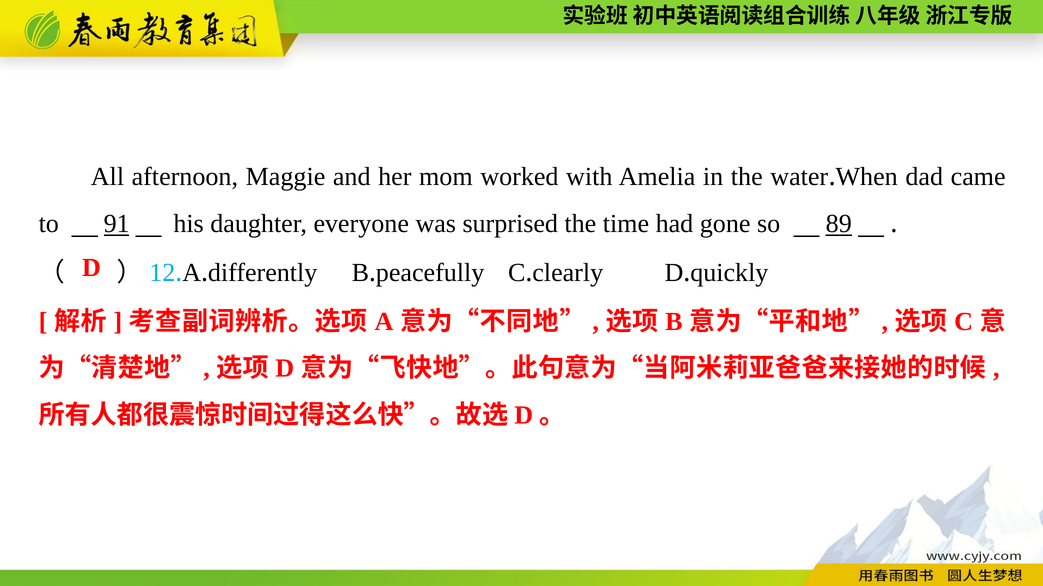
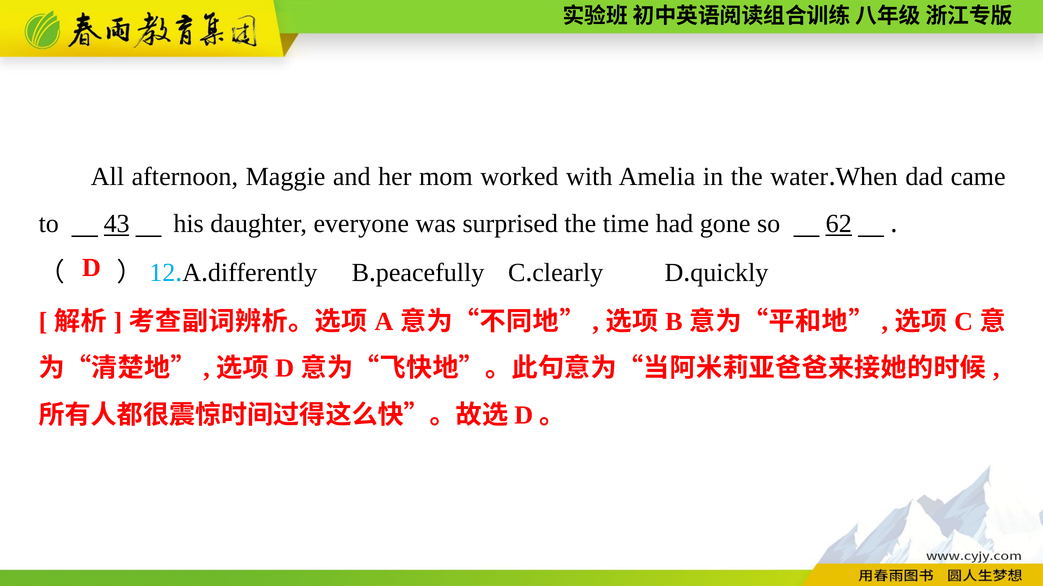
91: 91 -> 43 (117, 224)
89: 89 -> 62 (839, 224)
